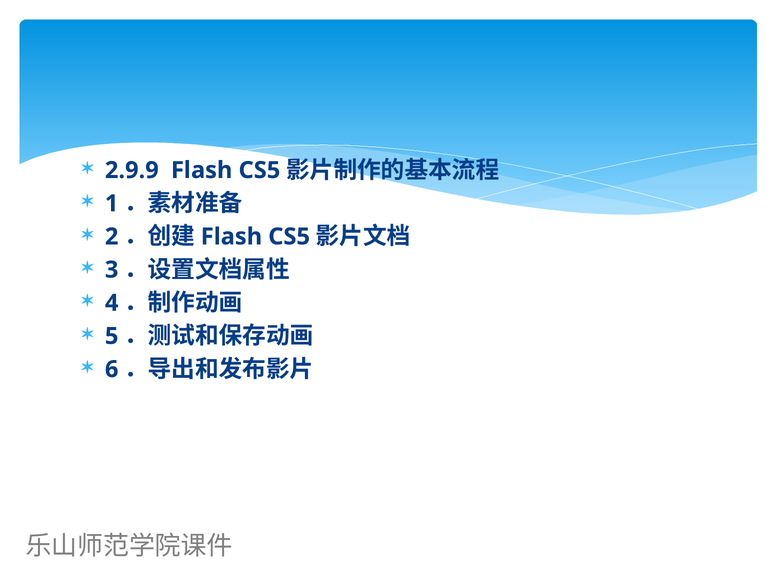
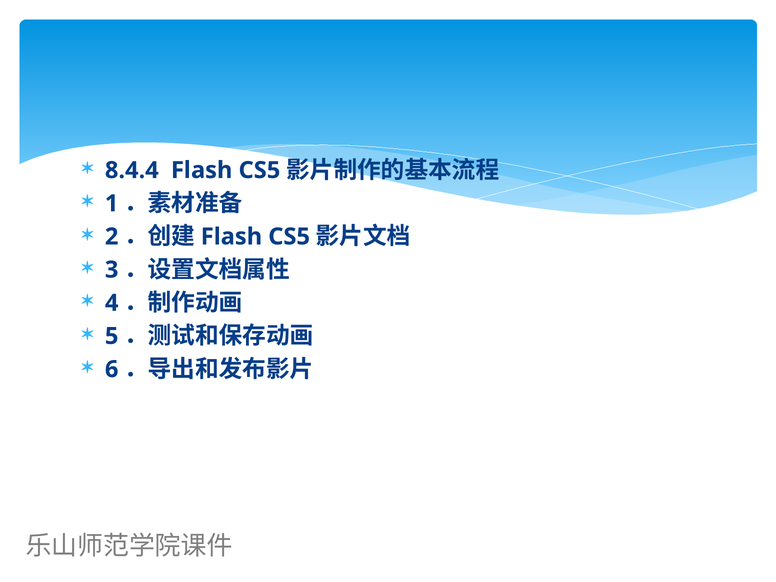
2.9.9: 2.9.9 -> 8.4.4 (132, 170)
